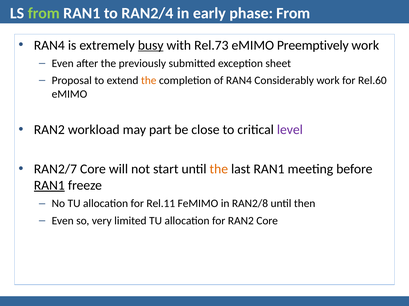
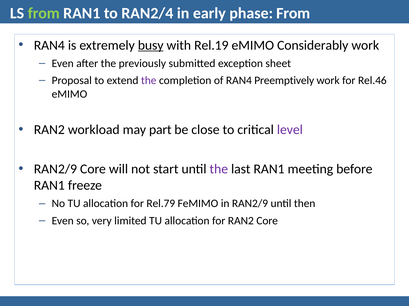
Rel.73: Rel.73 -> Rel.19 (211, 45)
Preemptively: Preemptively -> Considerably (313, 45)
the colour: orange -> purple (149, 81)
Considerably: Considerably -> Preemptively (284, 81)
Rel.60: Rel.60 -> Rel.46 (372, 81)
RAN2/7: RAN2/7 -> RAN2/9 (55, 169)
the colour: orange -> purple (219, 169)
RAN1 underline: present -> none (49, 186)
Rel.11: Rel.11 -> Rel.79 (161, 204)
in RAN2/8: RAN2/8 -> RAN2/9 (250, 204)
